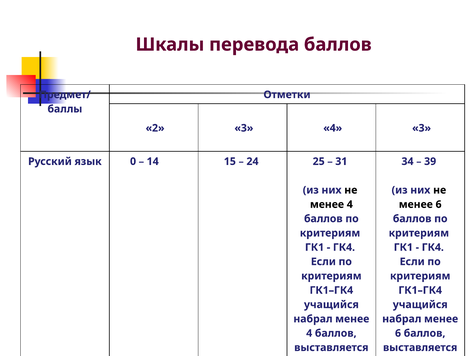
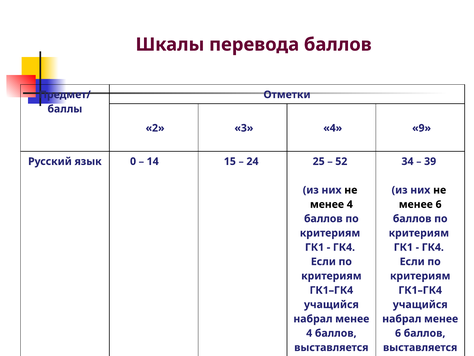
4 3: 3 -> 9 (422, 128)
31: 31 -> 52 (341, 161)
